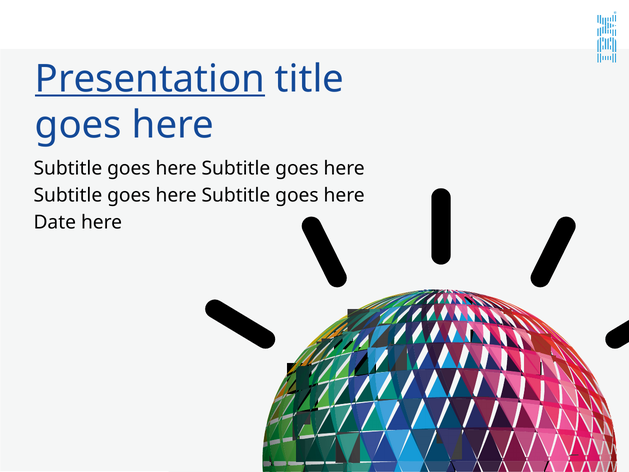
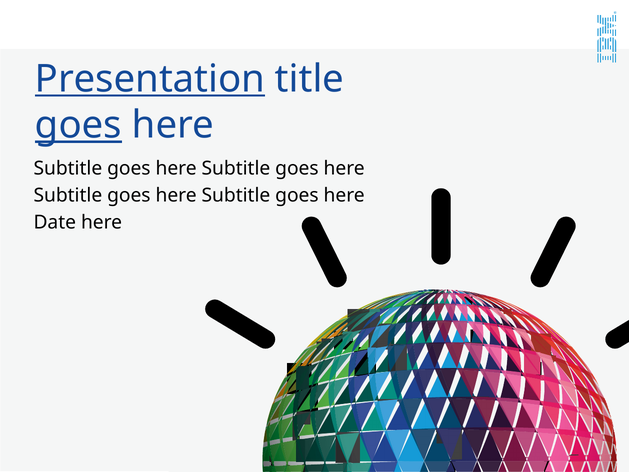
goes underline: none -> present (78, 125)
